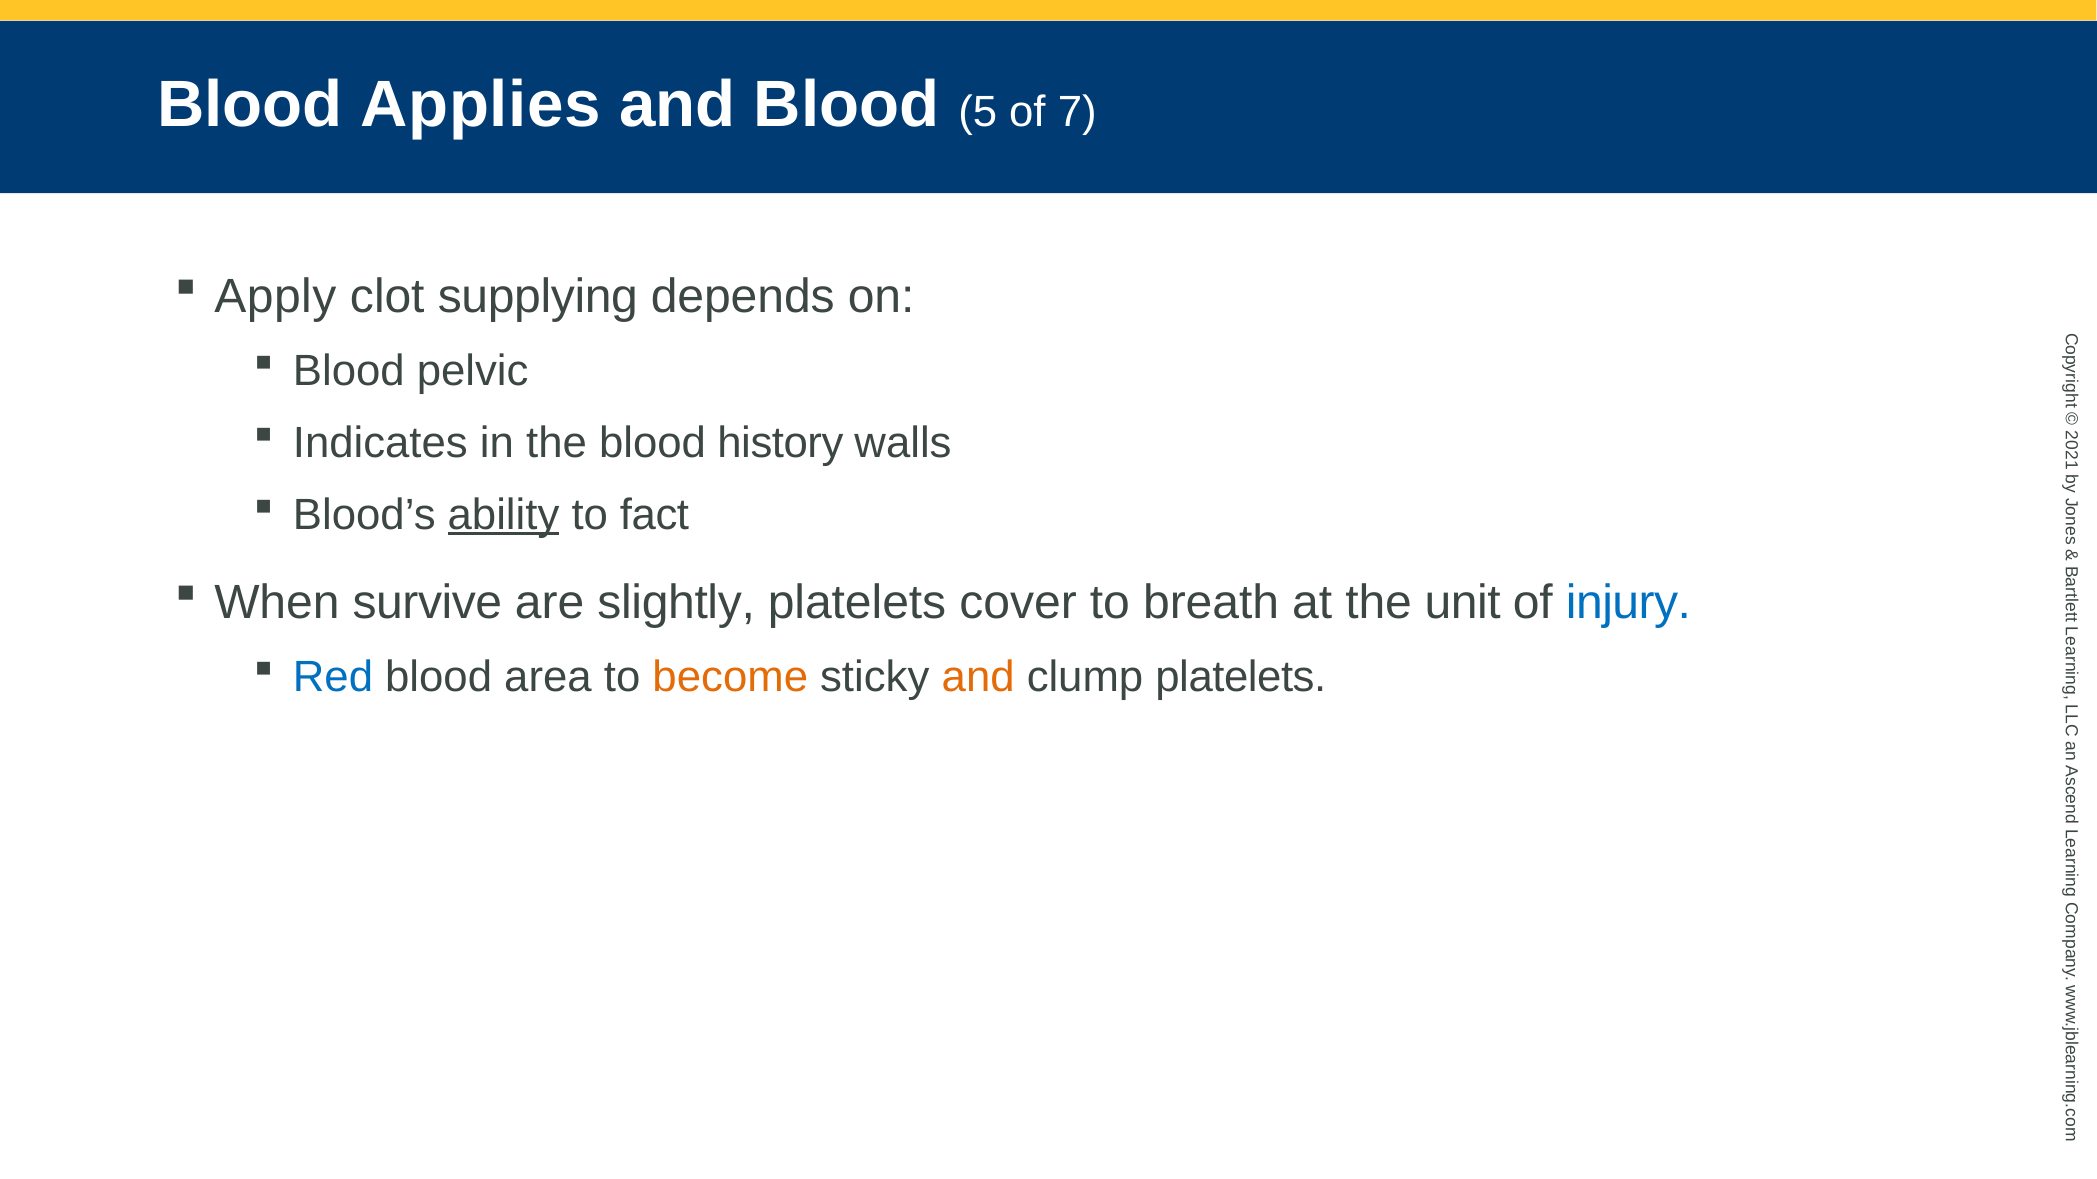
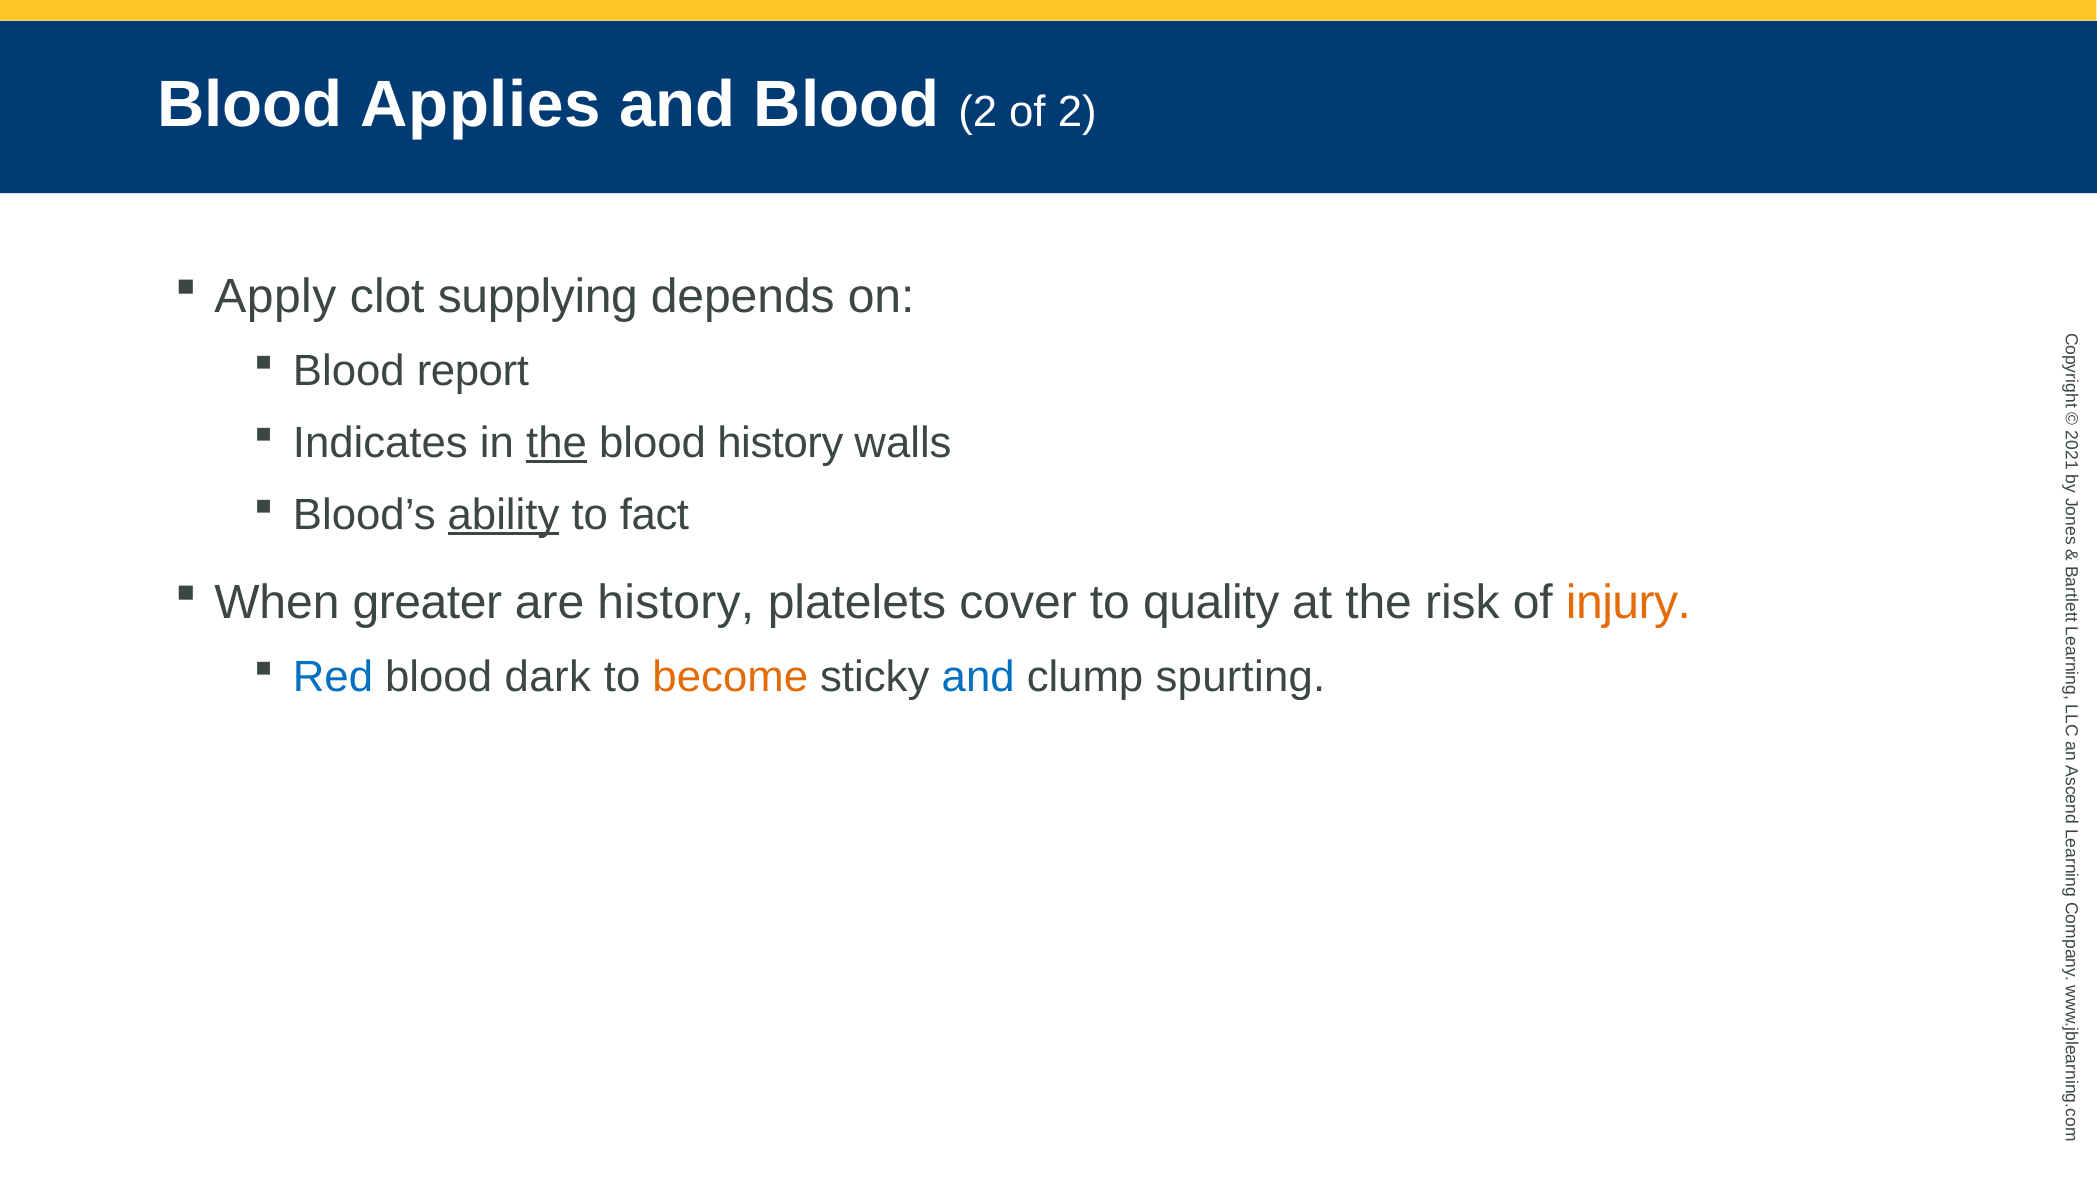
Blood 5: 5 -> 2 (978, 113)
of 7: 7 -> 2 (1077, 113)
pelvic: pelvic -> report (473, 371)
the underline: none -> present (557, 443)
survive: survive -> greater (427, 603)
are slightly: slightly -> history (676, 603)
breath: breath -> quality (1211, 603)
unit: unit -> risk (1462, 603)
injury colour: blue -> orange (1628, 603)
area: area -> dark (548, 678)
and colour: orange -> blue (978, 678)
clump platelets: platelets -> spurting (1240, 678)
